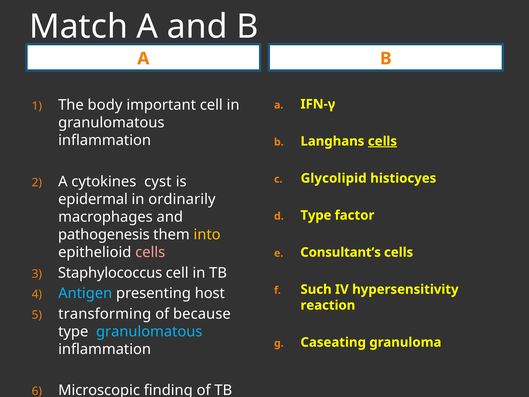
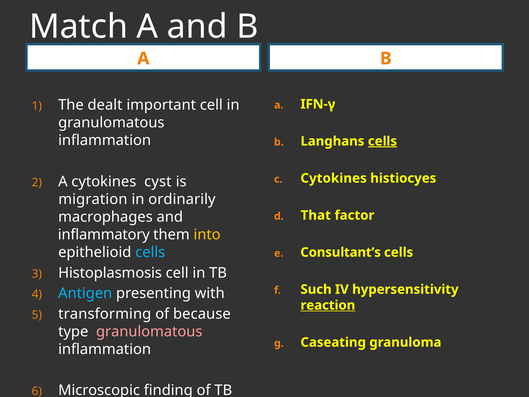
body: body -> dealt (105, 105)
Glycolipid: Glycolipid -> Cytokines (334, 178)
epidermal: epidermal -> migration (93, 199)
Type: Type -> That (316, 215)
pathogenesis: pathogenesis -> inflammatory (104, 234)
cells colour: pink -> light blue (150, 252)
Staphylococcus: Staphylococcus -> Histoplasmosis (110, 273)
host: host -> with (210, 293)
reaction underline: none -> present (328, 305)
granulomatous colour: light blue -> pink (149, 331)
